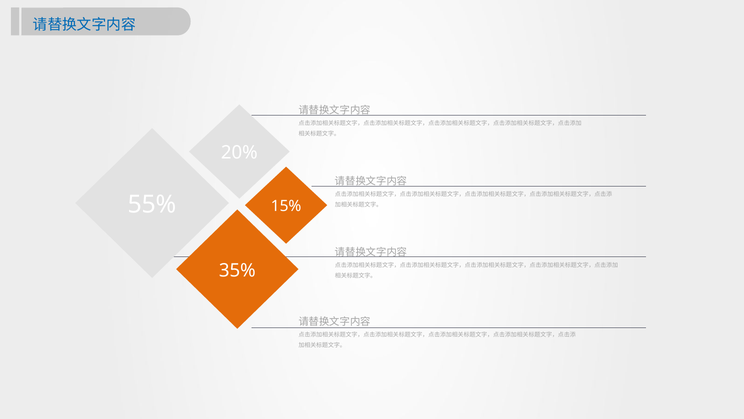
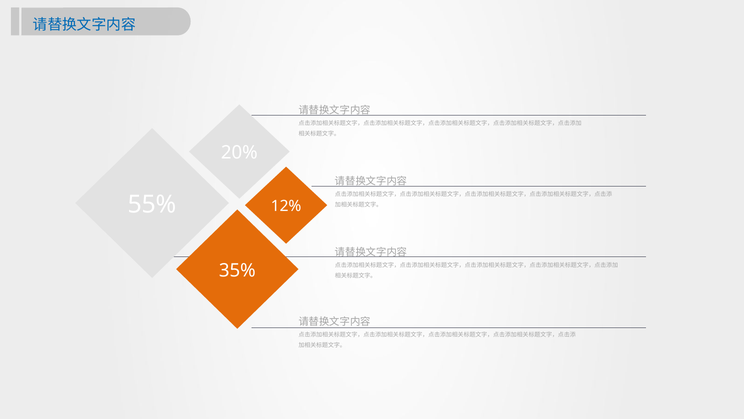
15%: 15% -> 12% (286, 206)
